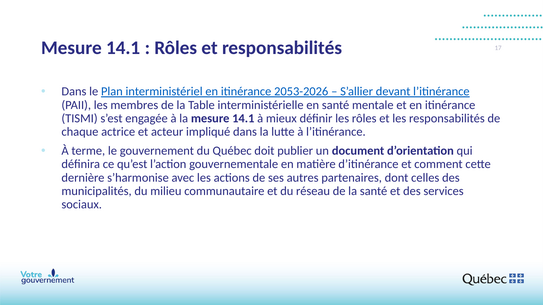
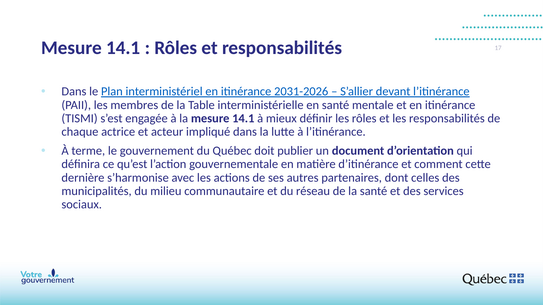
2053-2026: 2053-2026 -> 2031-2026 (301, 92)
